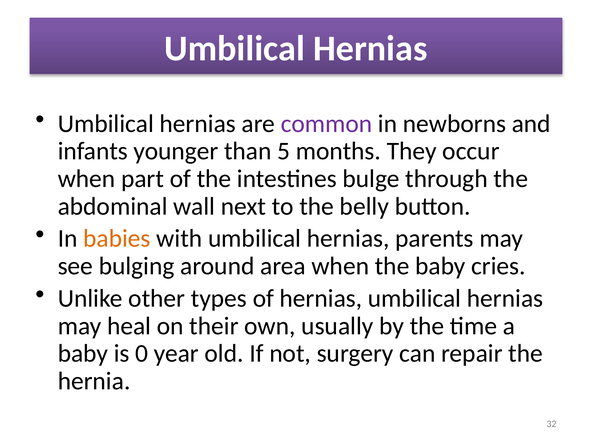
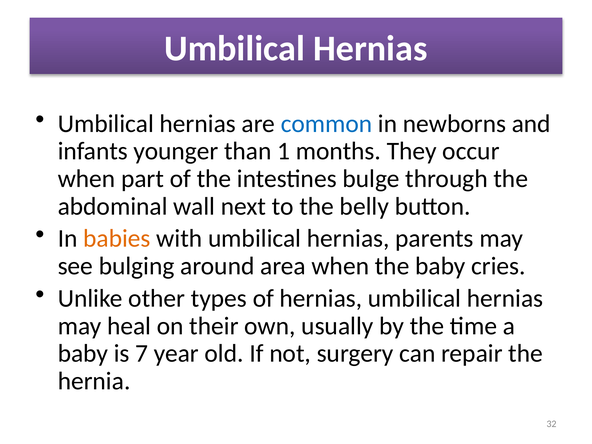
common colour: purple -> blue (327, 124)
5: 5 -> 1 (284, 151)
0: 0 -> 7 (142, 353)
